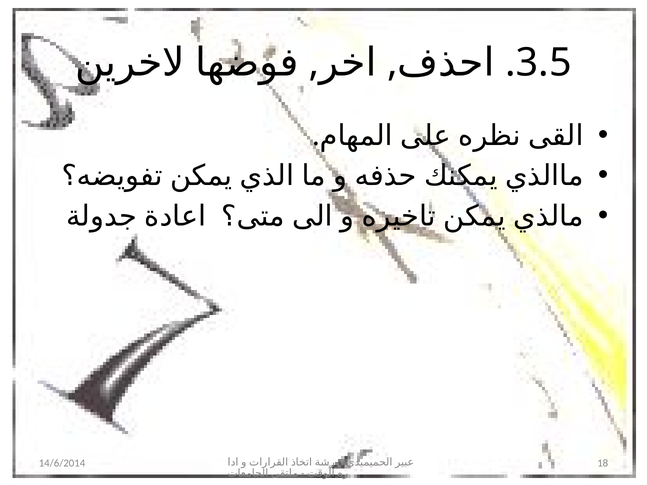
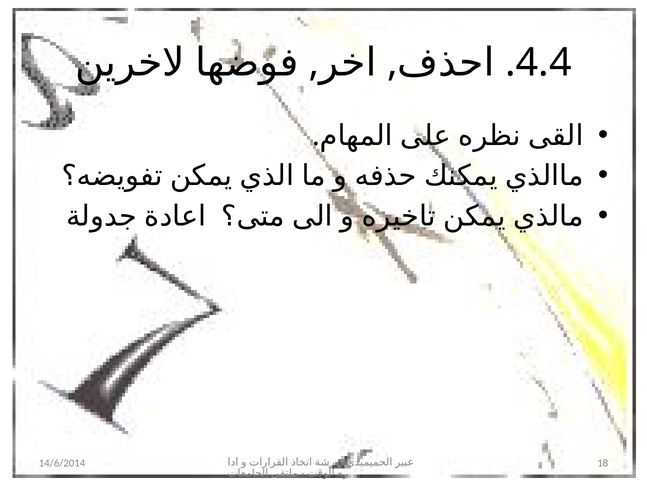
3.5: 3.5 -> 4.4 (544, 63)
